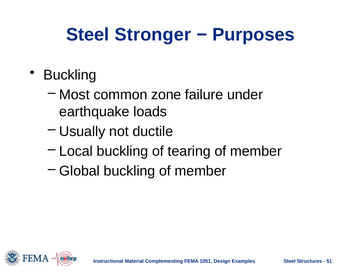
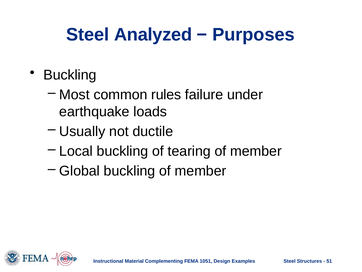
Stronger: Stronger -> Analyzed (153, 35)
zone: zone -> rules (166, 95)
